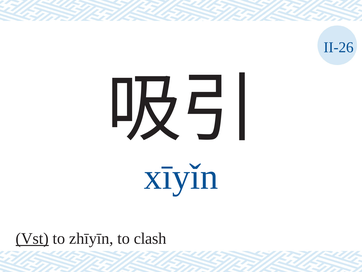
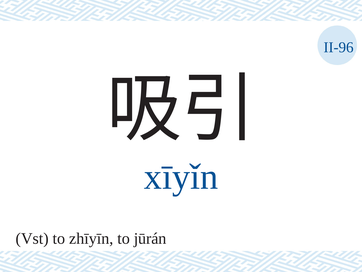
II-26: II-26 -> II-96 (339, 47)
Vst underline: present -> none (32, 238)
clash: clash -> jūrán (150, 238)
